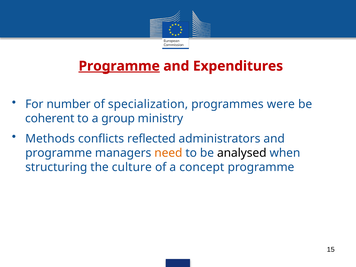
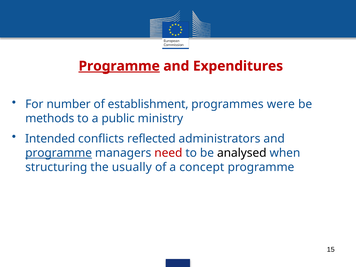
specialization: specialization -> establishment (148, 104)
coherent: coherent -> methods (50, 119)
group: group -> public (118, 119)
Methods: Methods -> Intended (50, 139)
programme underline: none -> present (59, 153)
need colour: orange -> red (168, 153)
culture: culture -> usually (132, 167)
